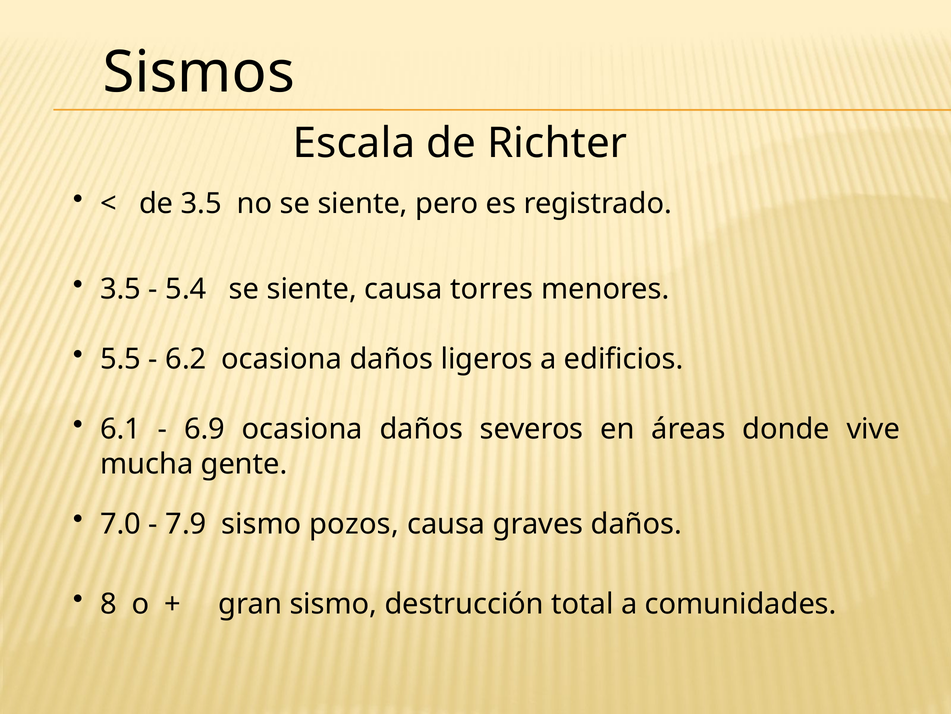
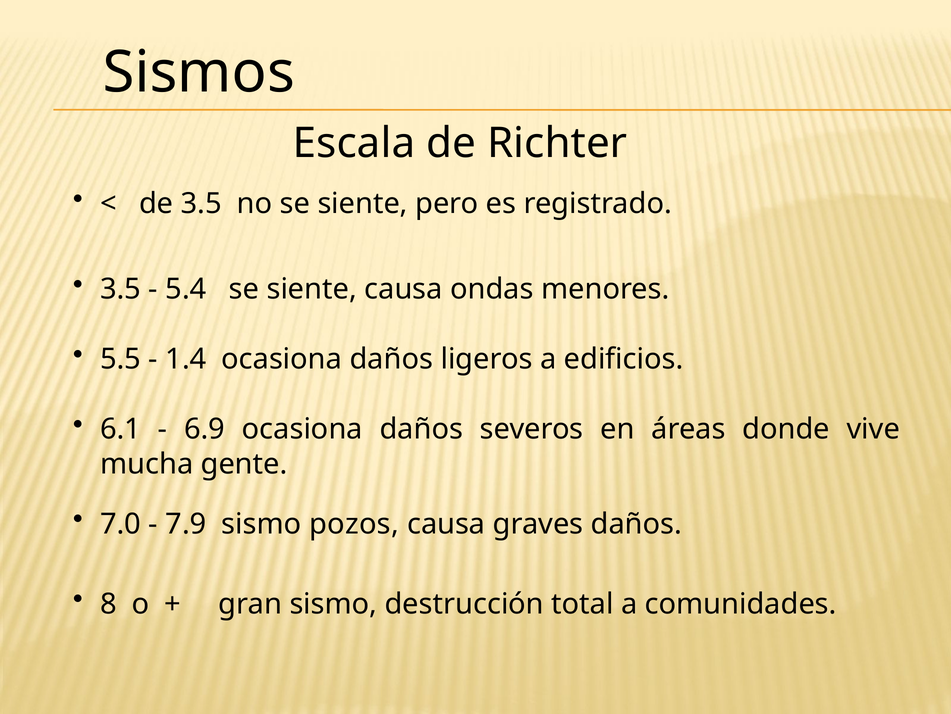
torres: torres -> ondas (492, 289)
6.2: 6.2 -> 1.4 (186, 359)
